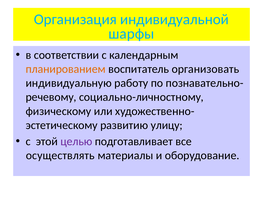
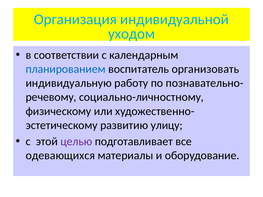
шарфы: шарфы -> уходом (132, 34)
планированием colour: orange -> blue (66, 69)
осуществлять: осуществлять -> одевающихся (60, 156)
